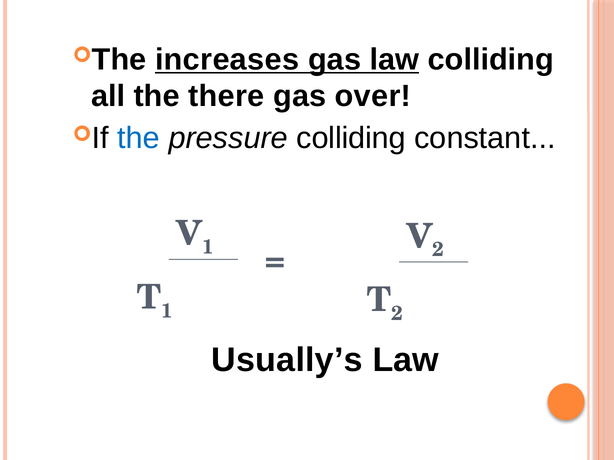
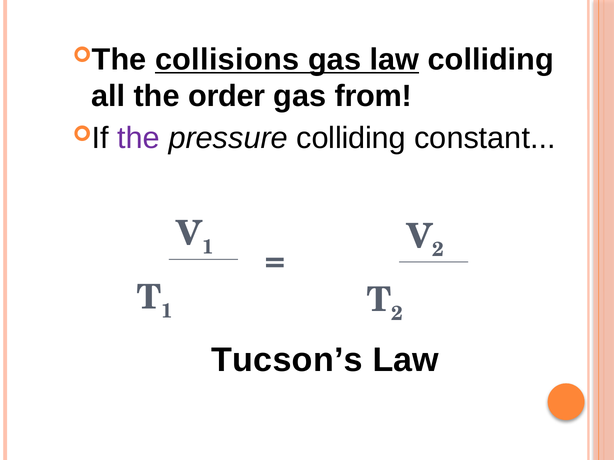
increases: increases -> collisions (227, 59)
there: there -> order (227, 96)
over: over -> from (373, 96)
the colour: blue -> purple (139, 138)
Usually’s: Usually’s -> Tucson’s (287, 361)
